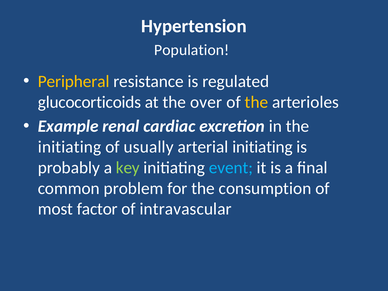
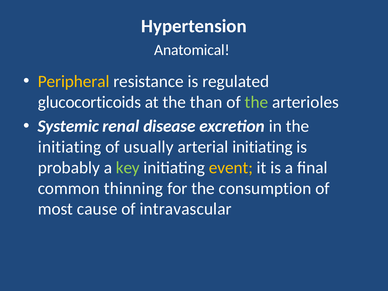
Population: Population -> Anatomical (192, 50)
over: over -> than (206, 102)
the colour: yellow -> light green (256, 102)
Example: Example -> Systemic (68, 126)
cardiac: cardiac -> disease (169, 126)
event colour: light blue -> yellow (231, 168)
problem: problem -> thinning (134, 188)
factor: factor -> cause (97, 209)
